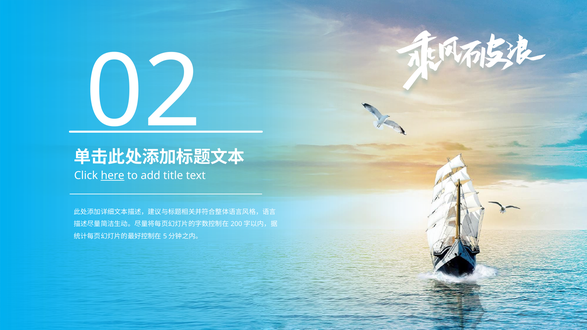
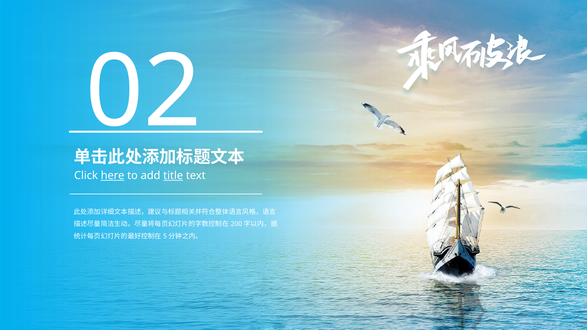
title underline: none -> present (173, 176)
